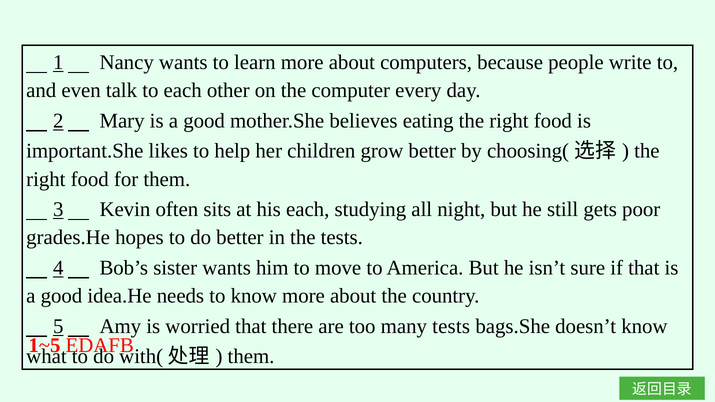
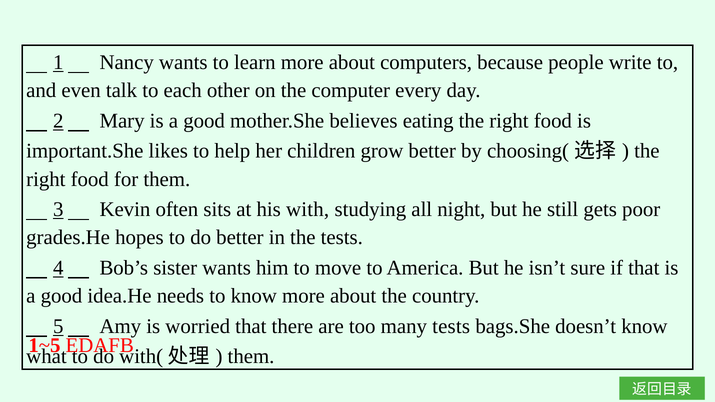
his each: each -> with (308, 209)
